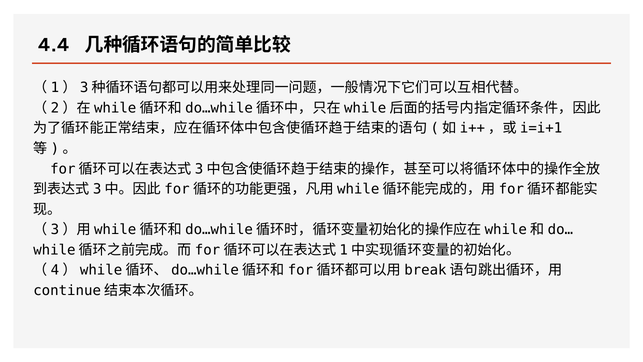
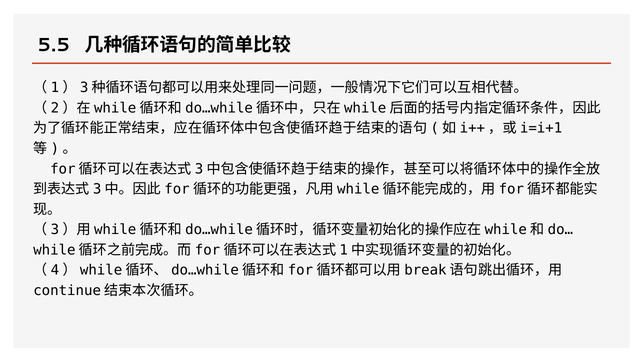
4.4: 4.4 -> 5.5 (54, 45)
